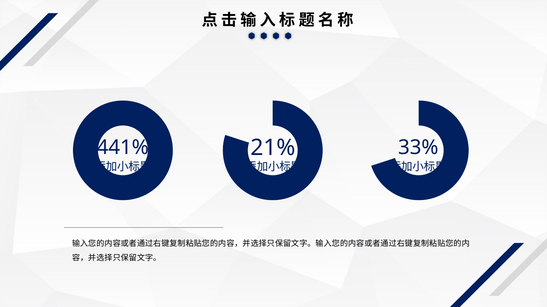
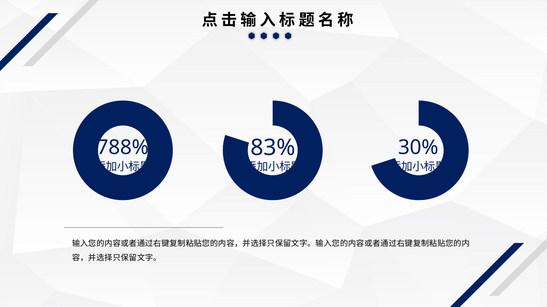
21%: 21% -> 83% (273, 148)
441%: 441% -> 788% (123, 148)
33%: 33% -> 30% (418, 148)
